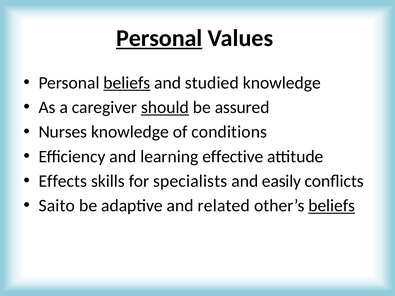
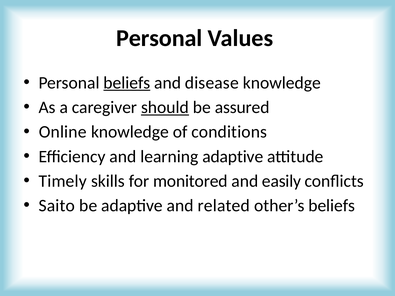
Personal underline: present -> none (159, 38)
studied: studied -> disease (212, 83)
Nurses: Nurses -> Online (63, 132)
learning effective: effective -> adaptive (233, 157)
Effects: Effects -> Timely (63, 181)
specialists: specialists -> monitored (190, 181)
beliefs underline: present -> none (332, 206)
